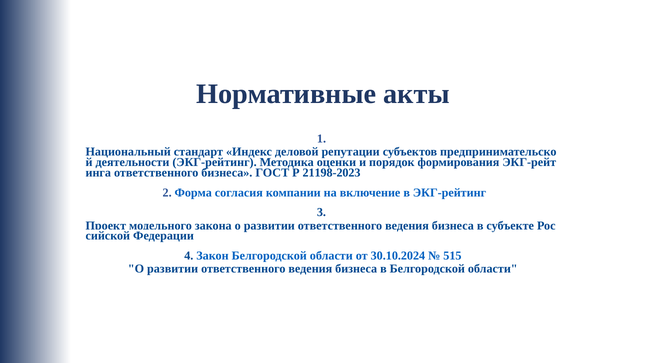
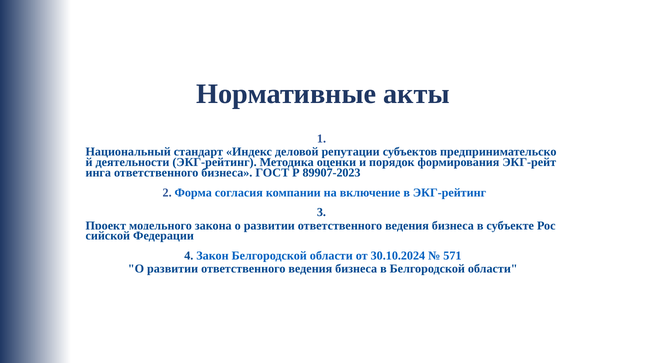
21198-2023: 21198-2023 -> 89907-2023 (332, 173)
515: 515 -> 571 (452, 256)
